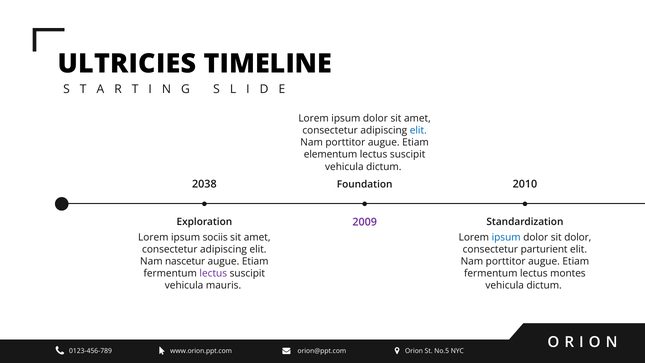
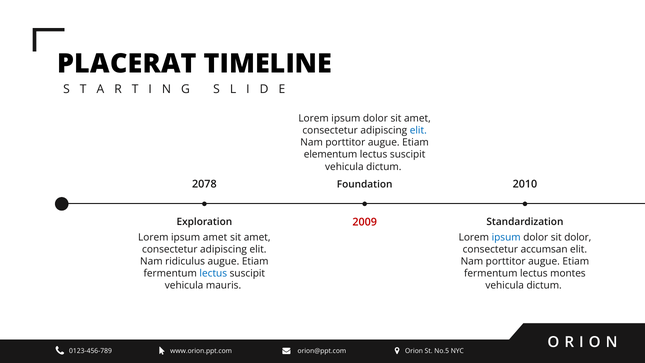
ULTRICIES: ULTRICIES -> PLACERAT (127, 64)
2038: 2038 -> 2078 (204, 184)
2009 colour: purple -> red (365, 222)
ipsum sociis: sociis -> amet (215, 237)
parturient: parturient -> accumsan (544, 249)
nascetur: nascetur -> ridiculus (185, 261)
lectus colour: purple -> blue (213, 273)
